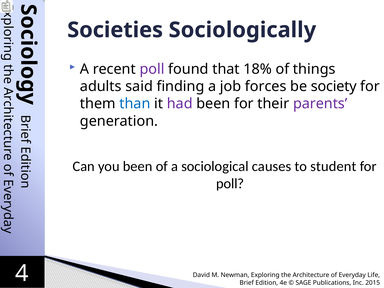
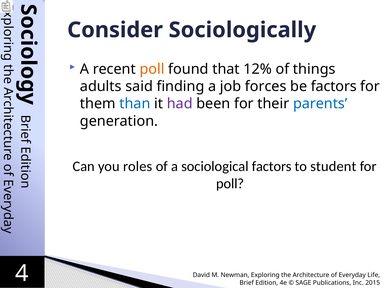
Societies: Societies -> Consider (115, 30)
poll colour: purple -> orange (152, 69)
18%: 18% -> 12% (258, 69)
be society: society -> factors (334, 86)
parents colour: purple -> blue (320, 104)
you been: been -> roles (138, 166)
sociological causes: causes -> factors (272, 166)
